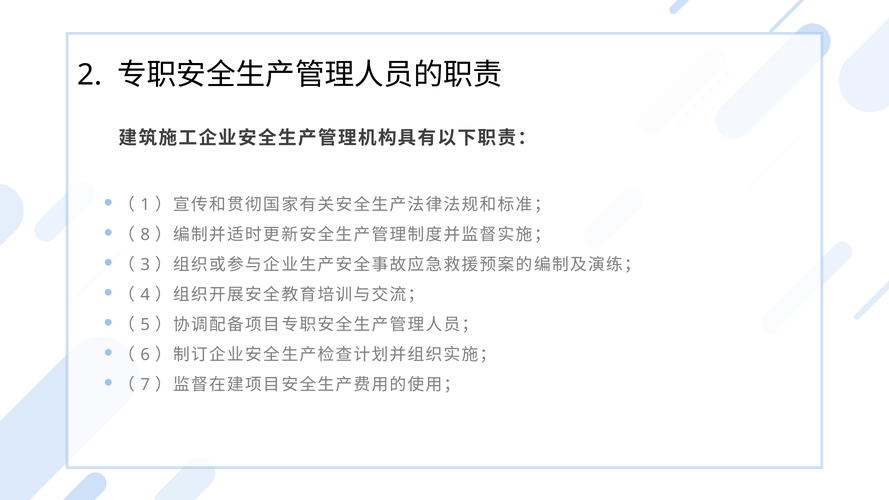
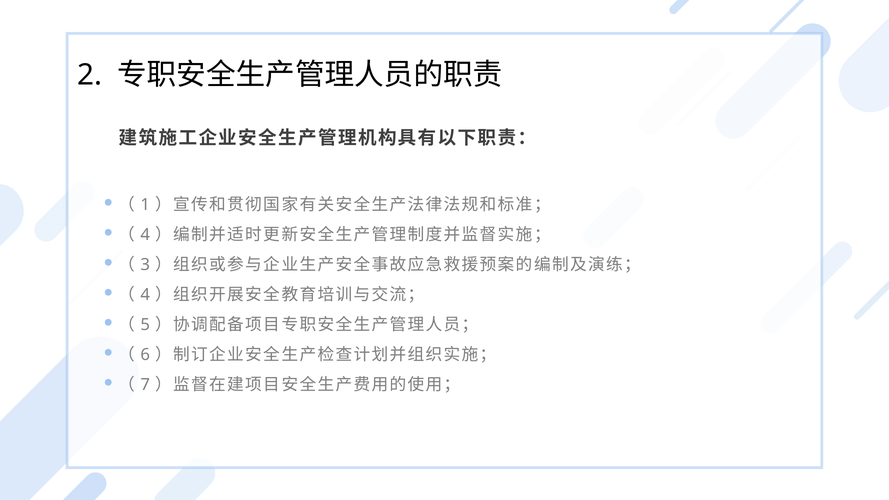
8: 8 -> 4 (145, 235)
